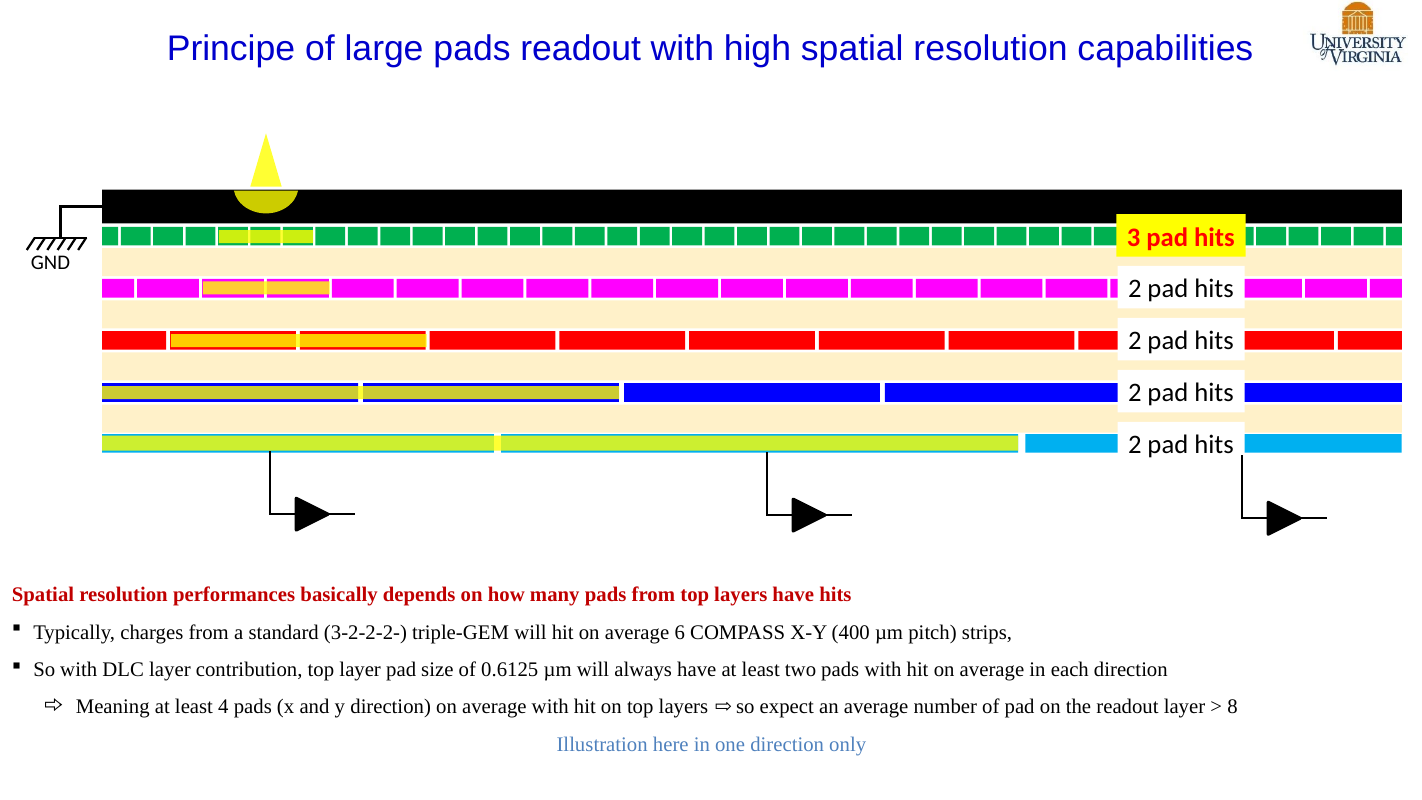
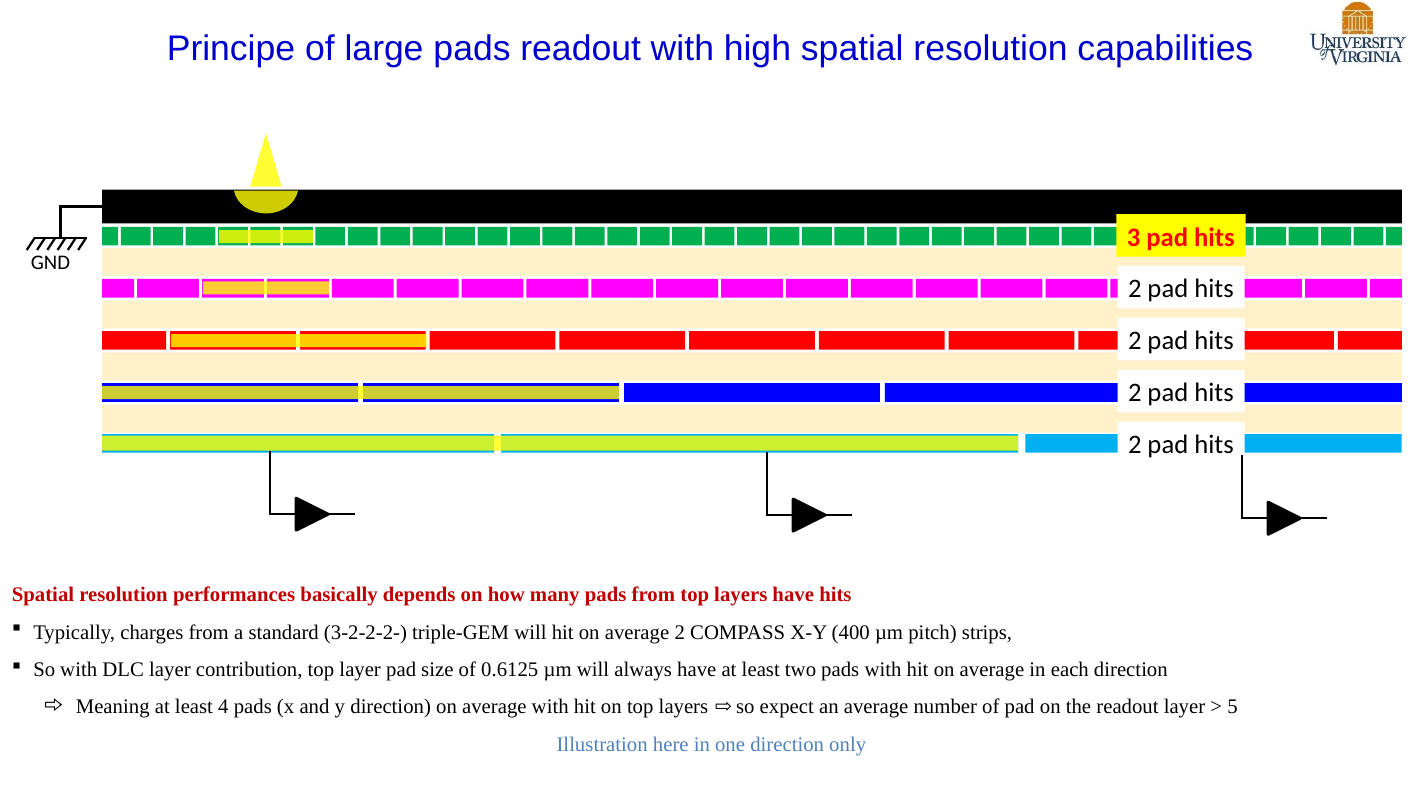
average 6: 6 -> 2 (680, 632)
8: 8 -> 5 (1233, 707)
